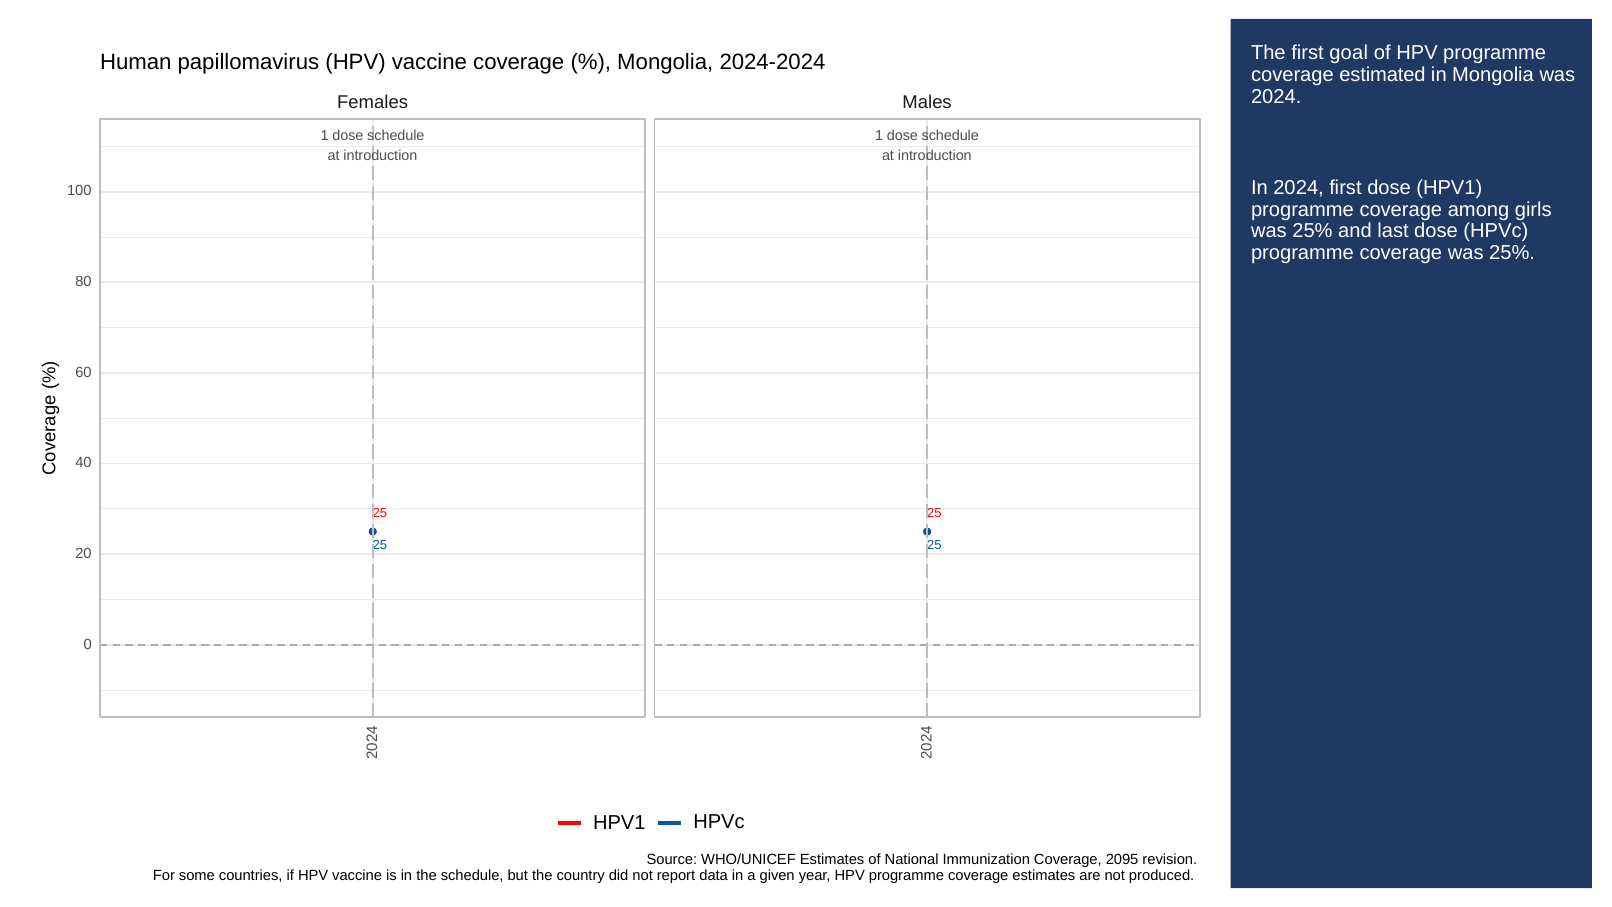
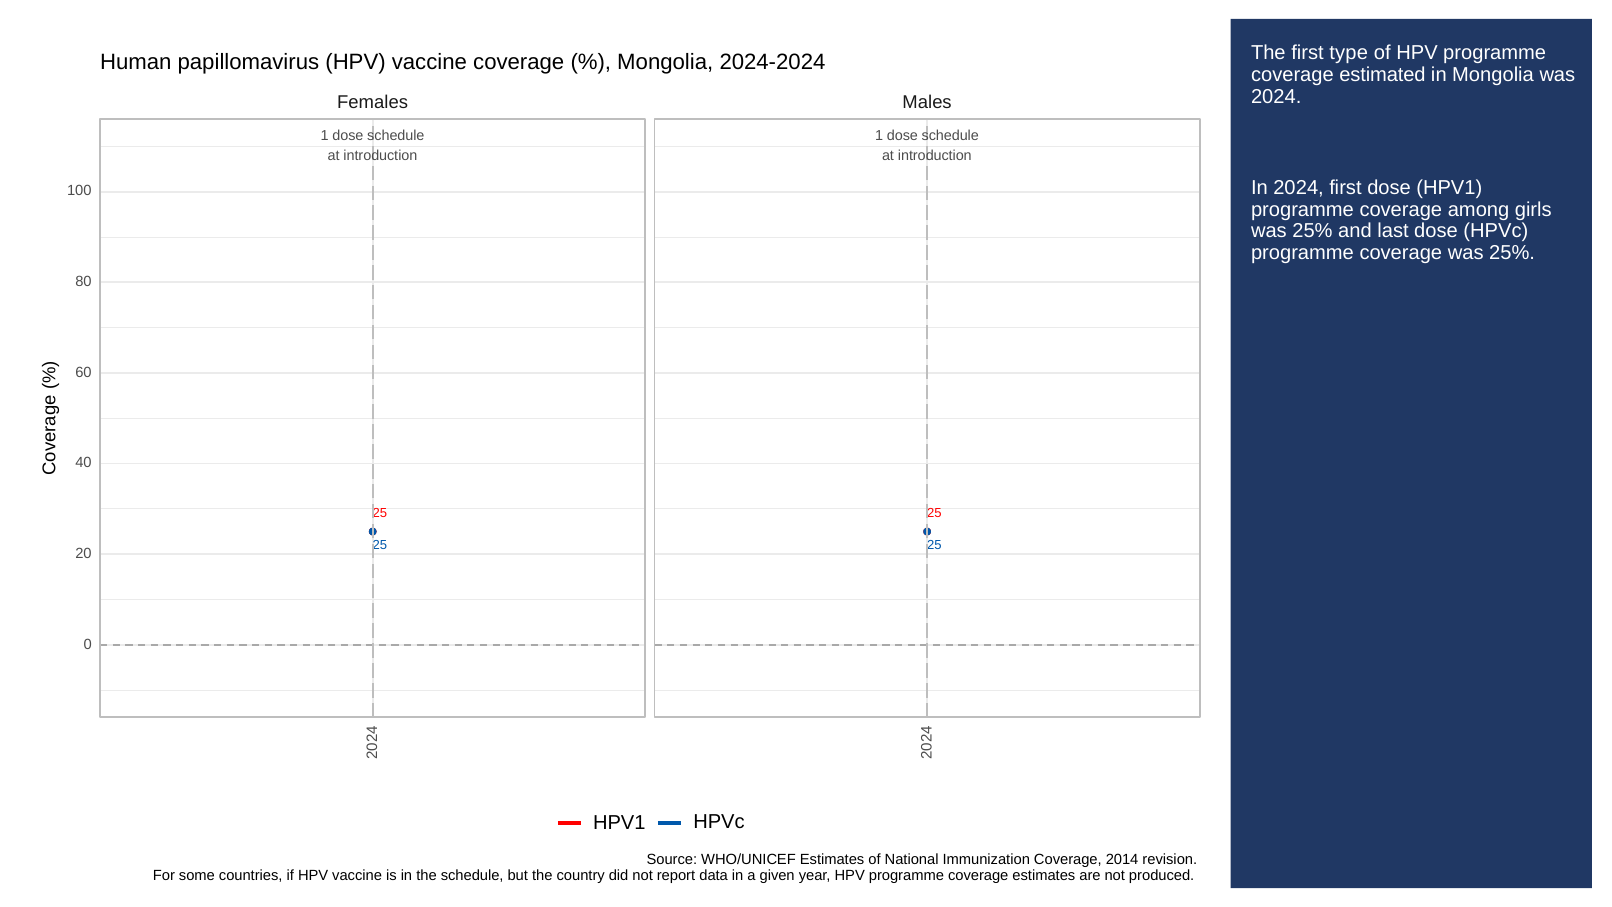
goal: goal -> type (1349, 53)
2095: 2095 -> 2014 (1122, 859)
